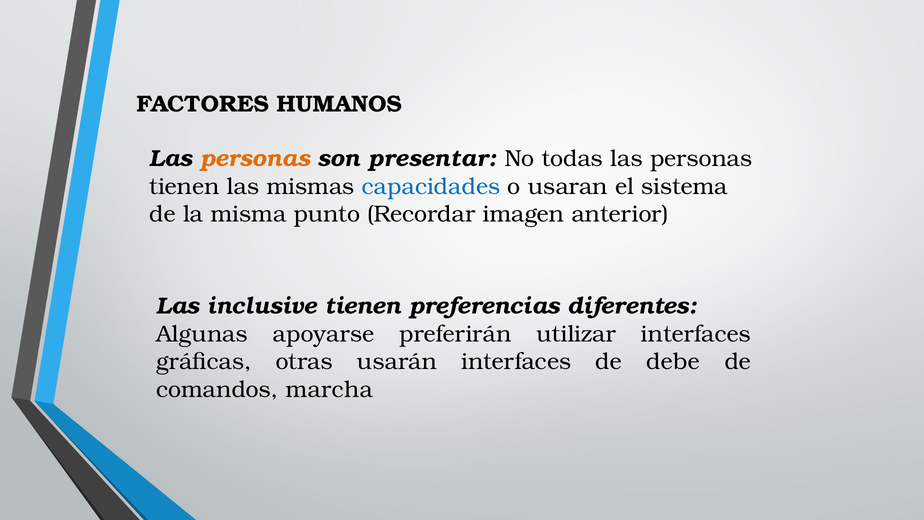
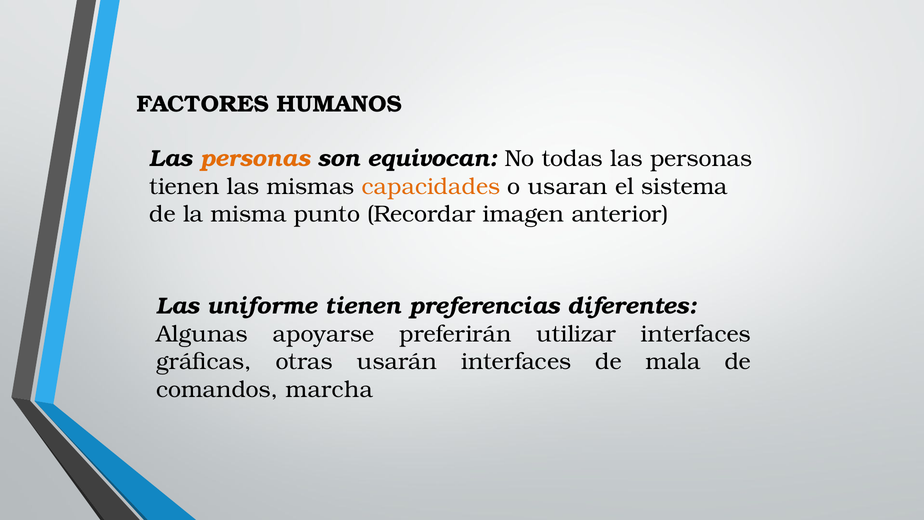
presentar: presentar -> equivocan (432, 159)
capacidades colour: blue -> orange (431, 186)
inclusive: inclusive -> uniforme (262, 306)
debe: debe -> mala (673, 361)
